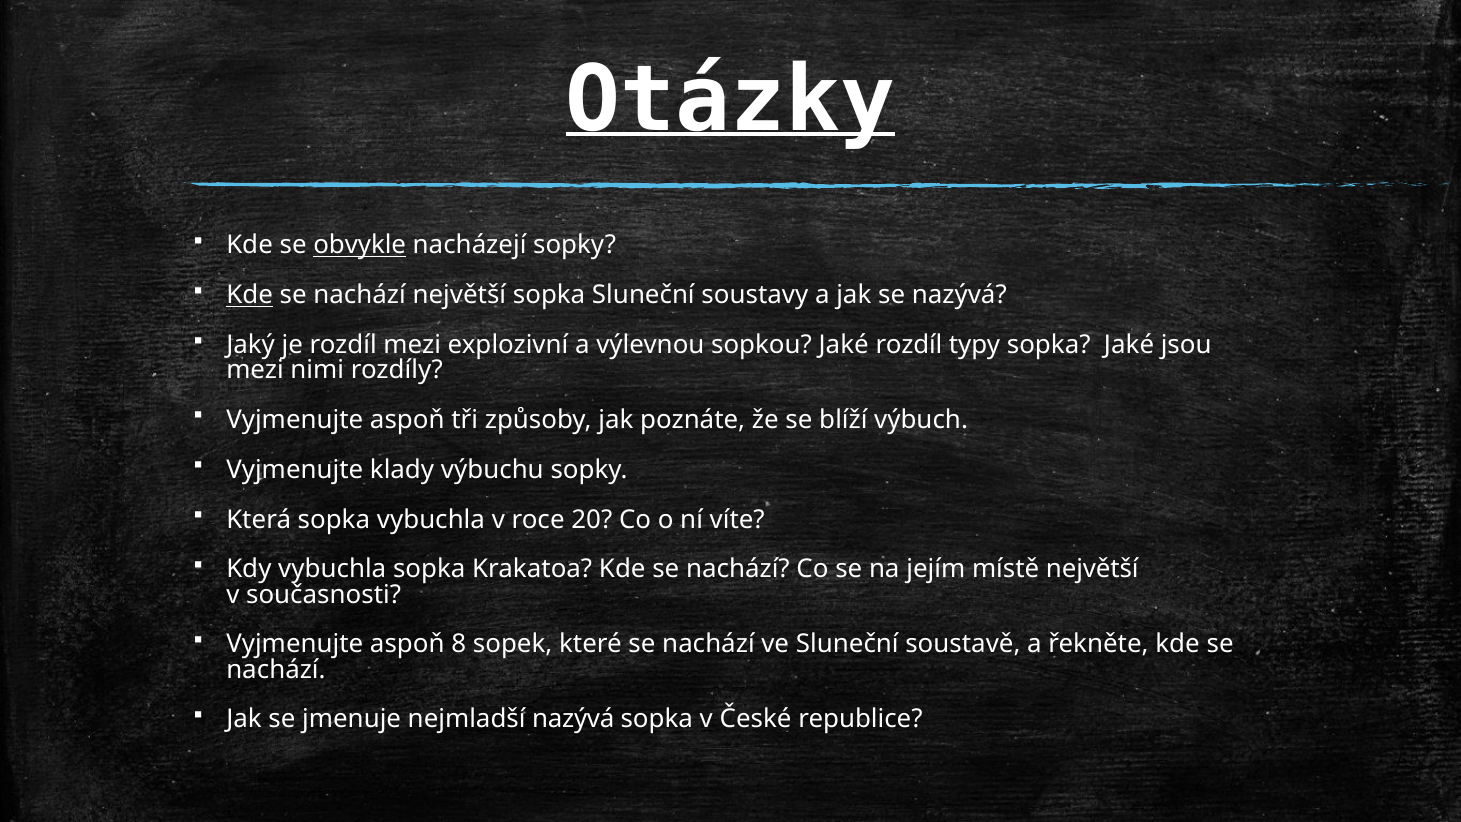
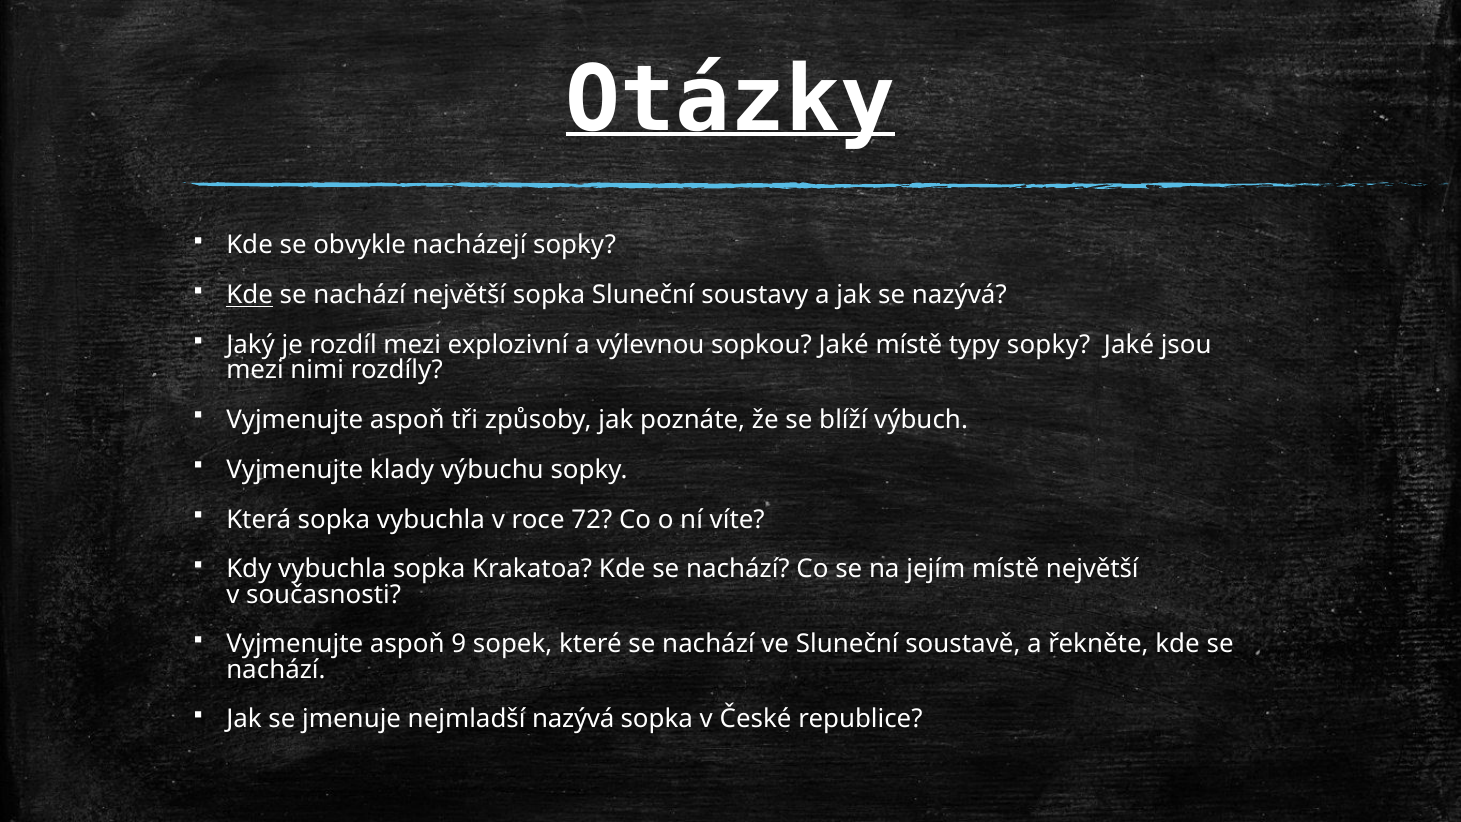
obvykle underline: present -> none (360, 245)
Jaké rozdíl: rozdíl -> místě (909, 345)
typy sopka: sopka -> sopky (1049, 345)
20: 20 -> 72 (592, 520)
8: 8 -> 9 (459, 644)
